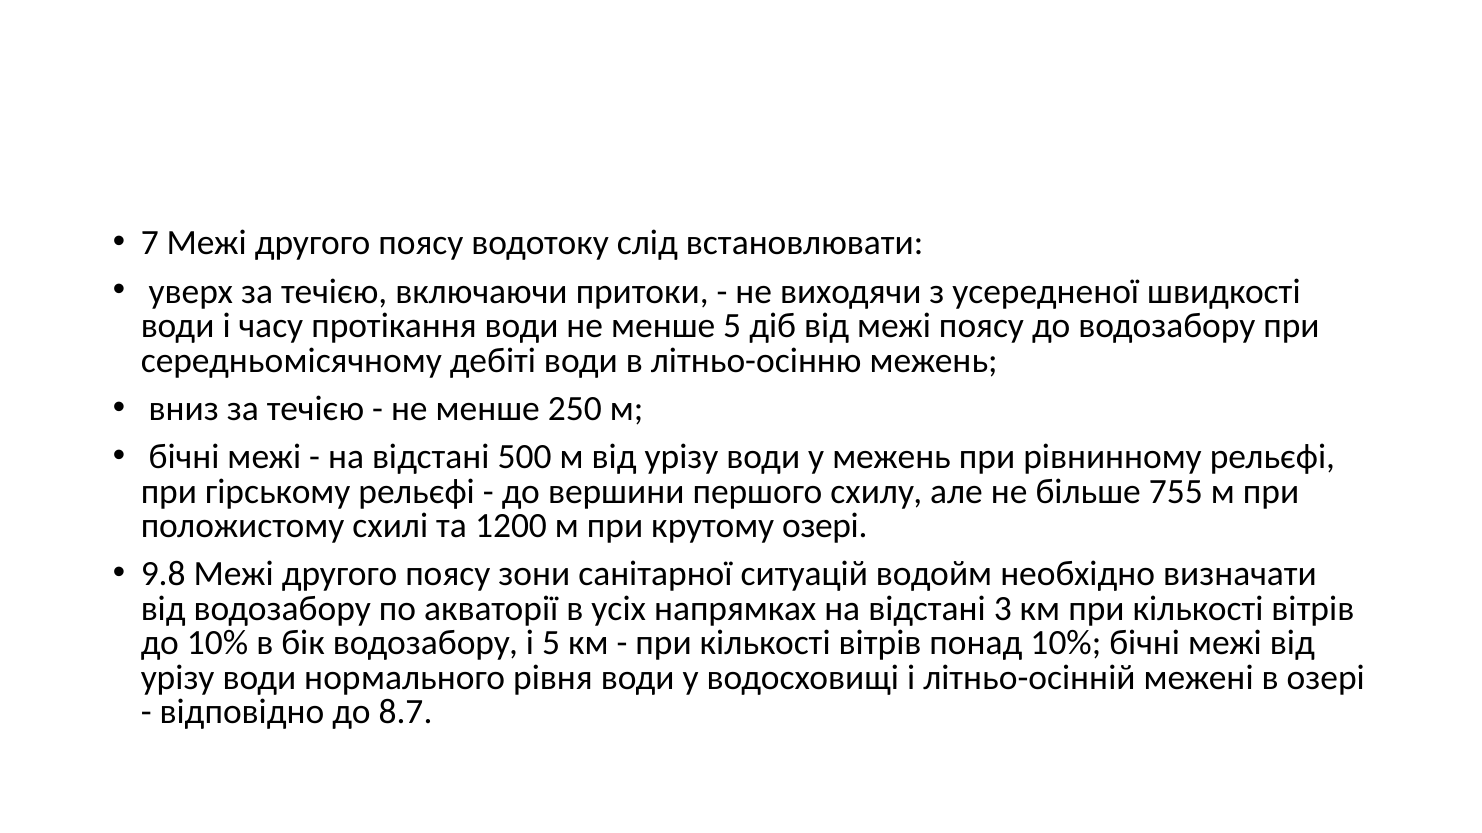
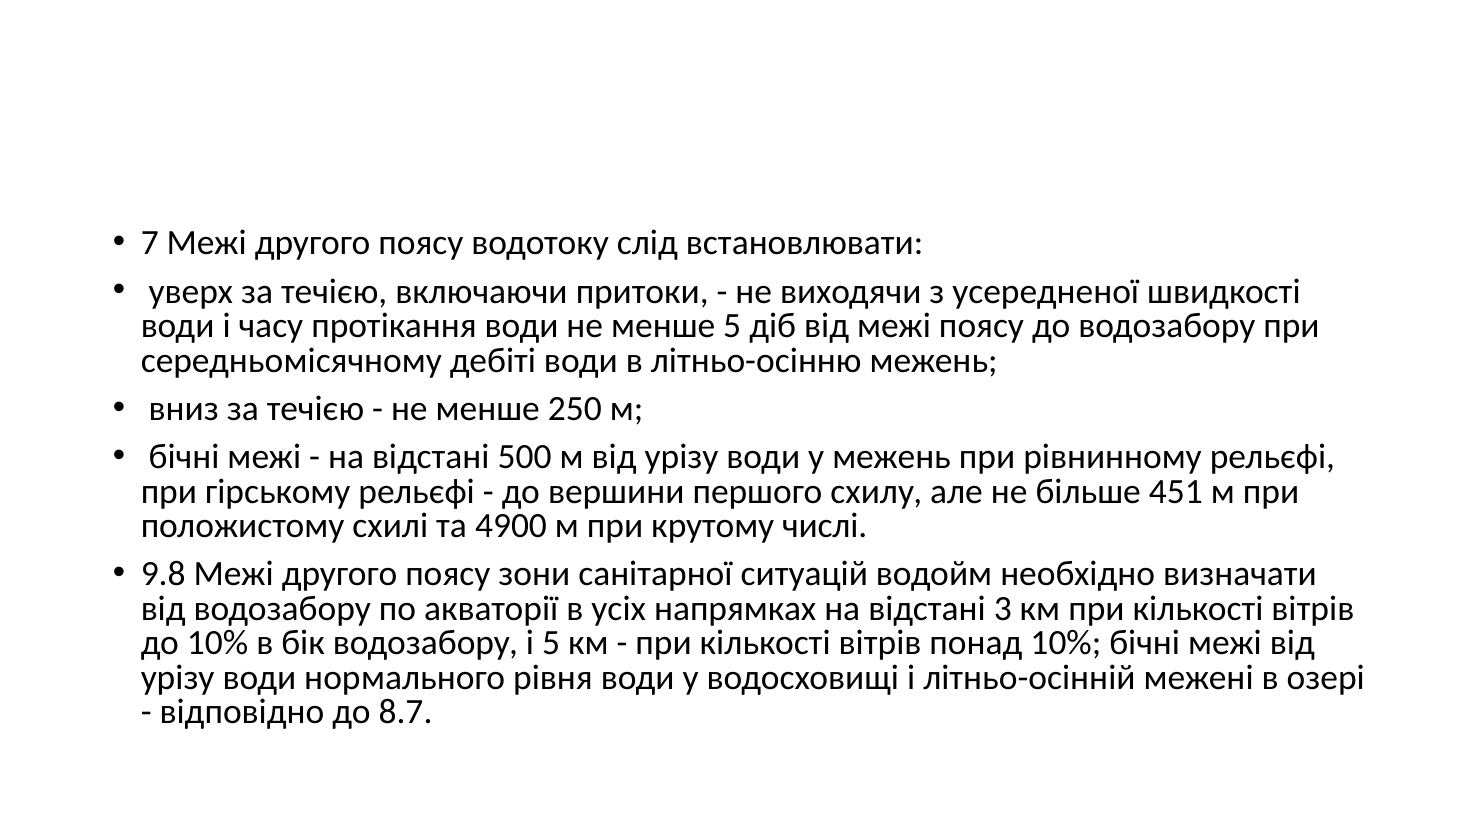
755: 755 -> 451 (1176, 492)
1200: 1200 -> 4900 (511, 526)
крутому озері: озері -> числі (825, 526)
